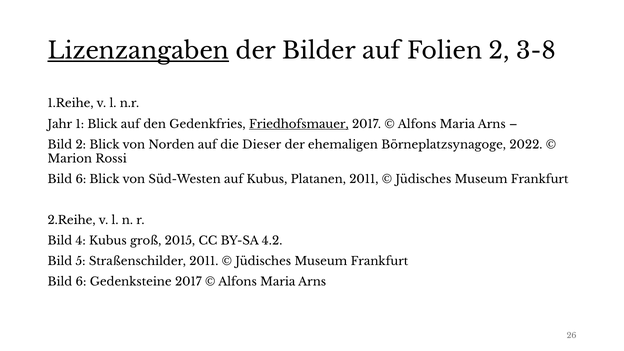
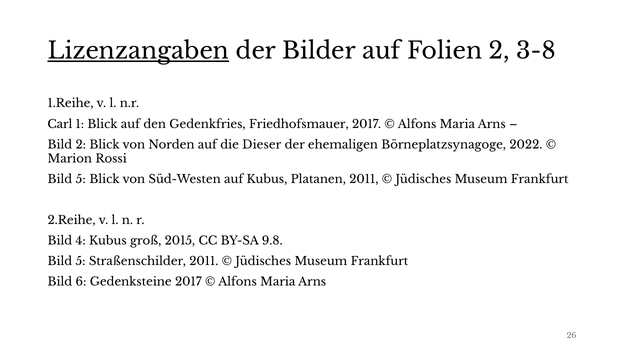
Jahr: Jahr -> Carl (60, 124)
Friedhofsmauer underline: present -> none (299, 124)
6: 6 -> 5 (81, 179)
4.2: 4.2 -> 9.8 (272, 241)
